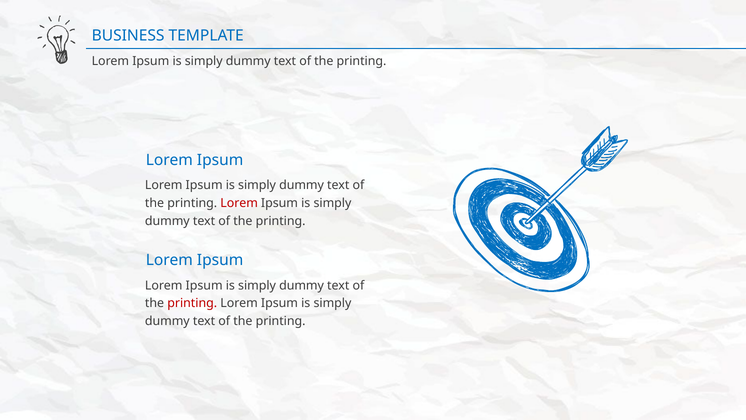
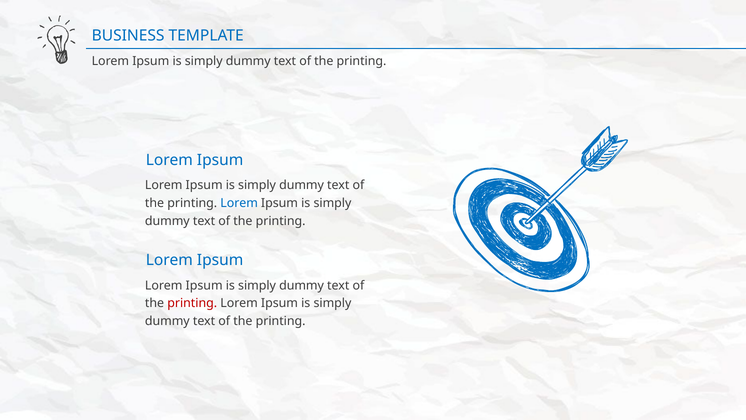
Lorem colour: red -> blue (239, 203)
